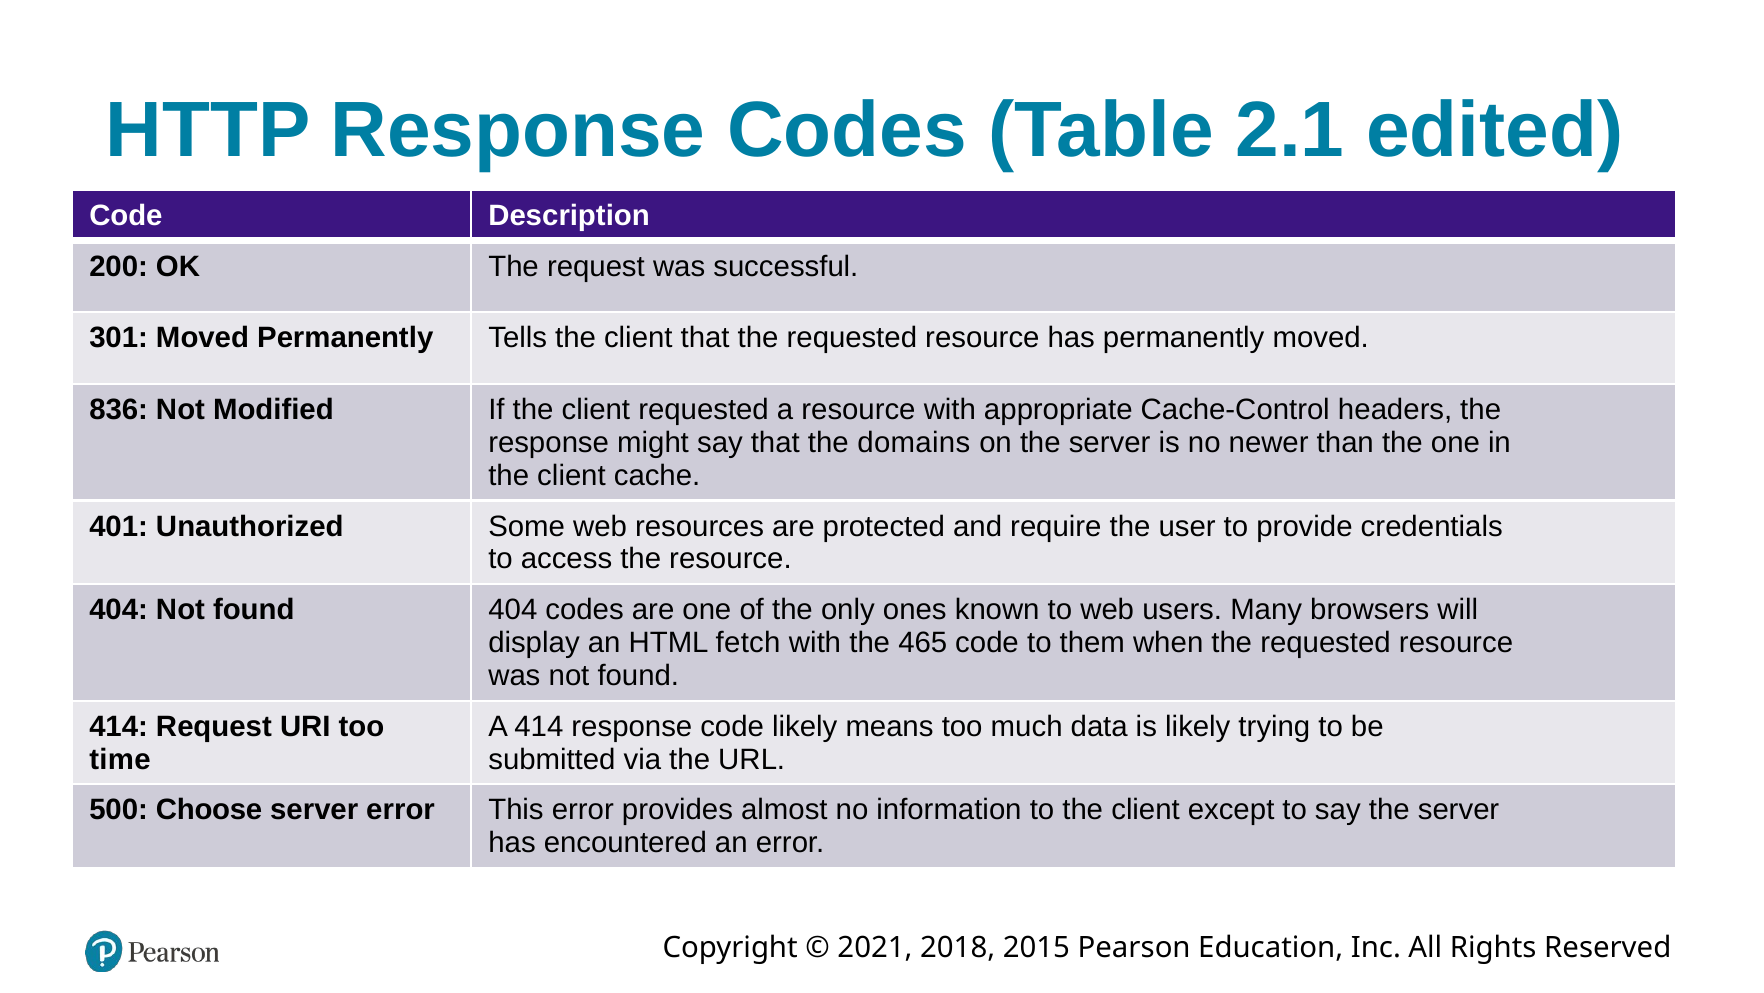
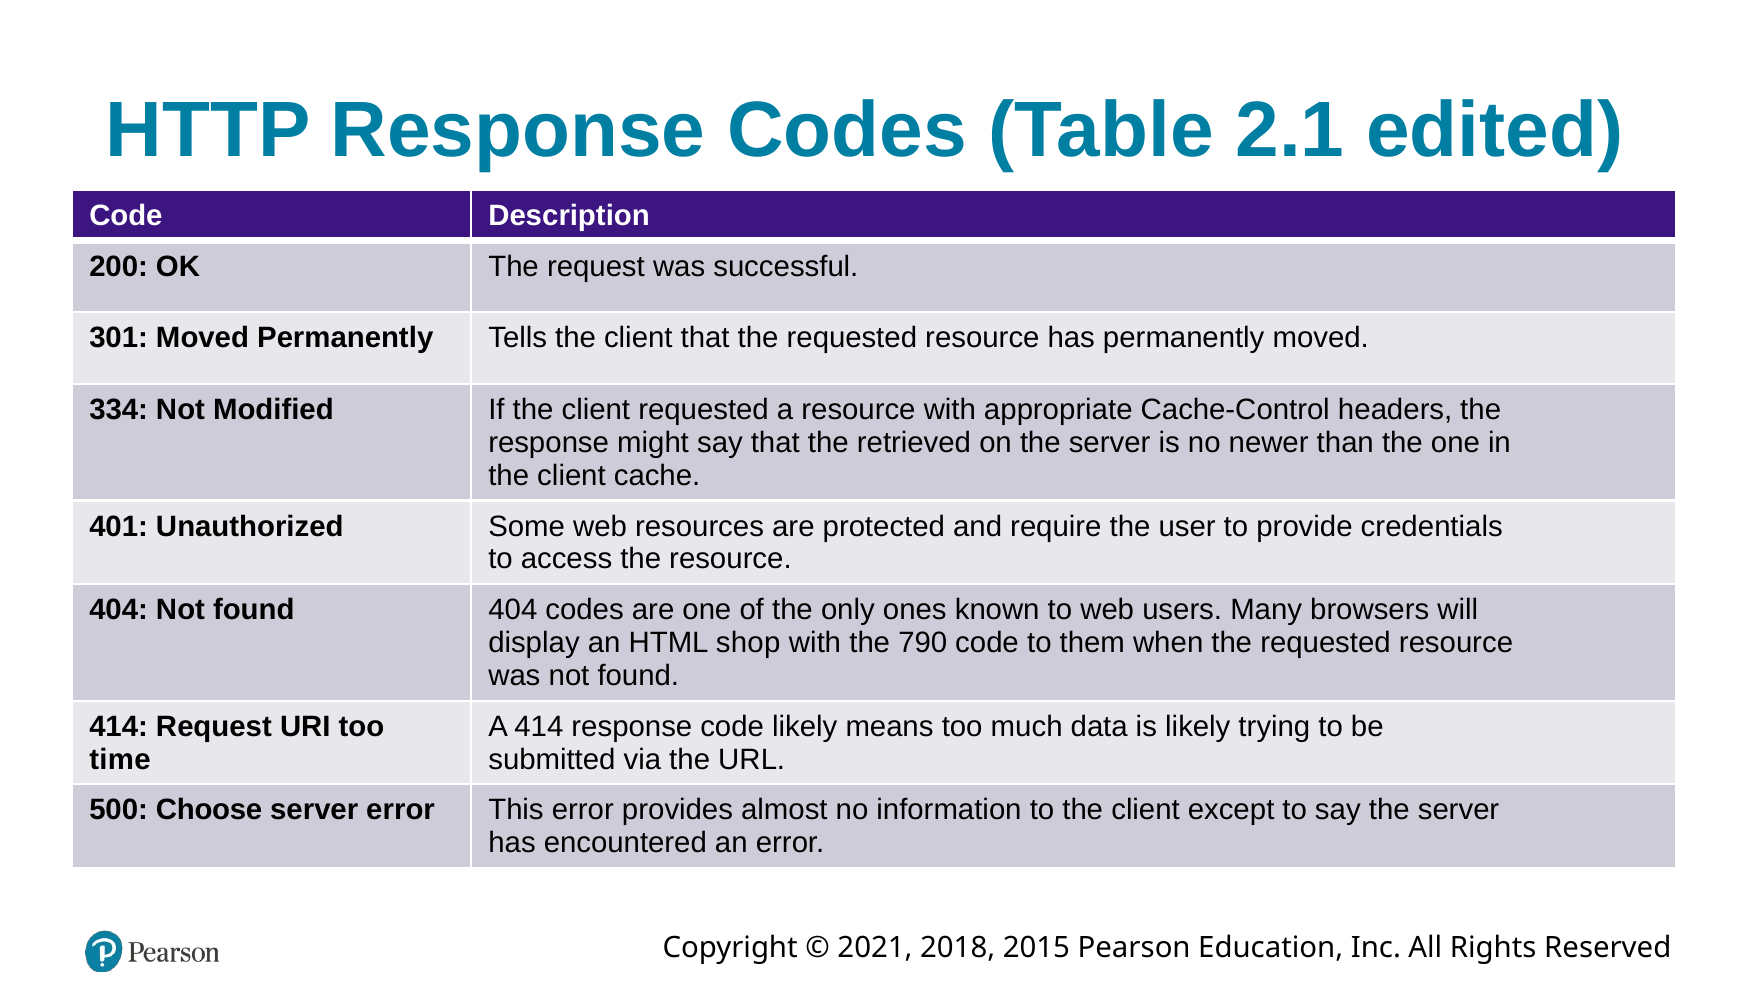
836: 836 -> 334 (119, 409)
domains: domains -> retrieved (914, 442)
fetch: fetch -> shop (748, 642)
465: 465 -> 790 (923, 642)
